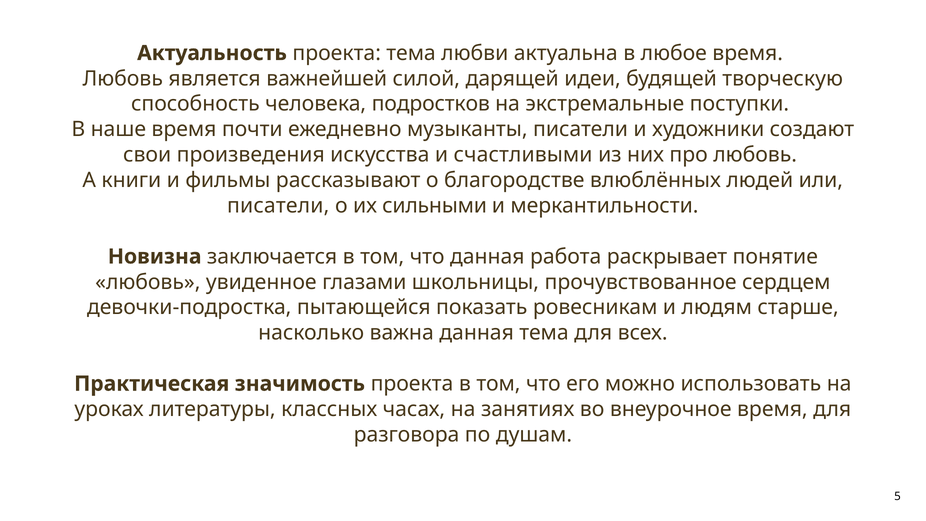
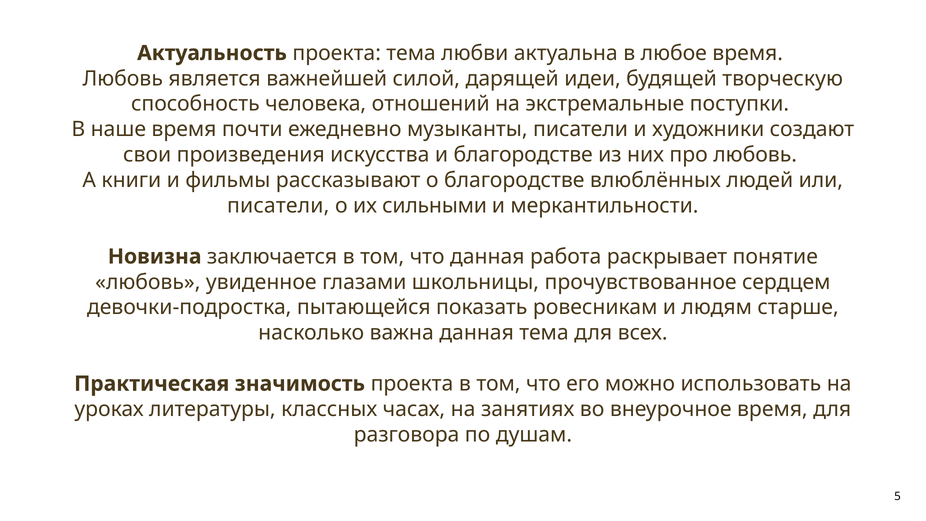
подростков: подростков -> отношений (431, 104)
и счастливыми: счастливыми -> благородстве (523, 155)
